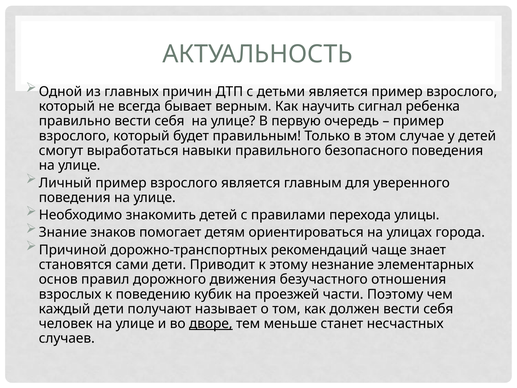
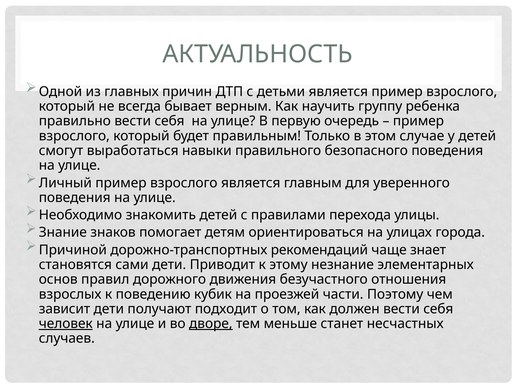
сигнал: сигнал -> группу (380, 106)
каждый: каждый -> зависит (64, 309)
называет: называет -> подходит (226, 309)
человек underline: none -> present (66, 323)
